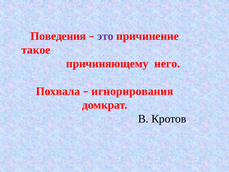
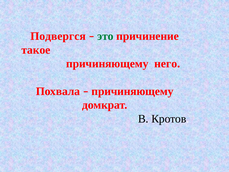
Поведения: Поведения -> Подвергся (58, 36)
это colour: purple -> green (105, 36)
игнорирования: игнорирования -> причиняющему (132, 91)
